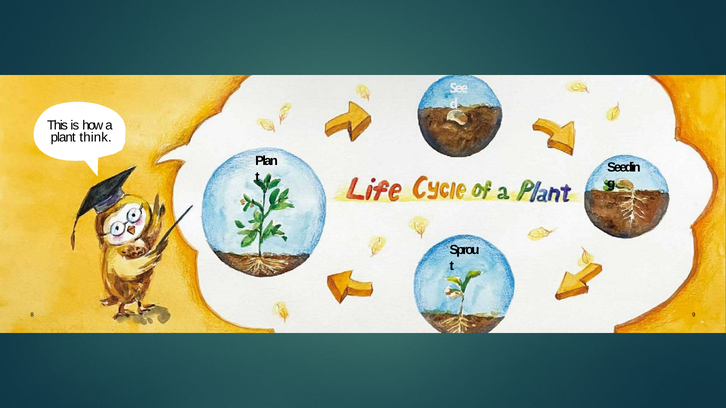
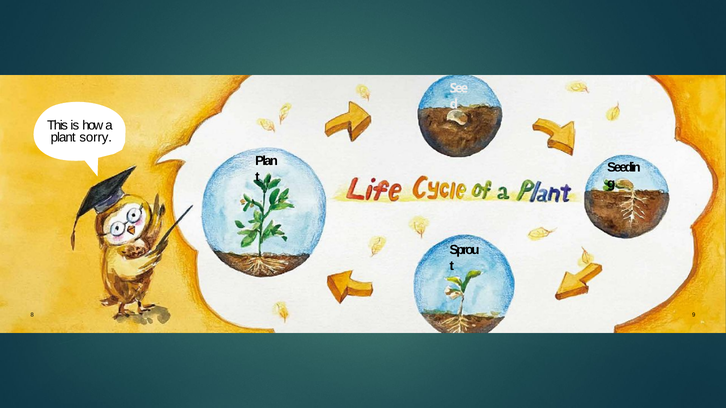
think: think -> sorry (96, 138)
